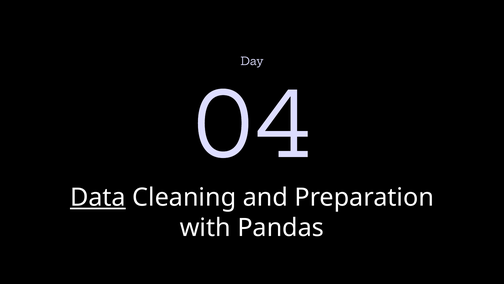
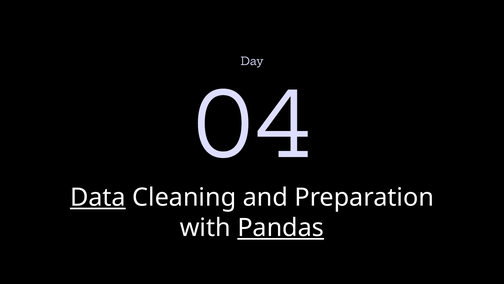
Pandas underline: none -> present (281, 228)
